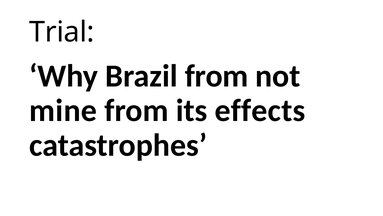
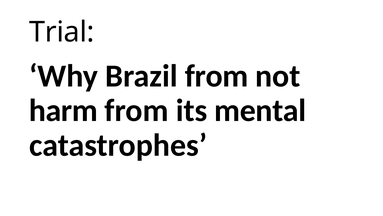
mine: mine -> harm (63, 110)
effects: effects -> mental (260, 110)
